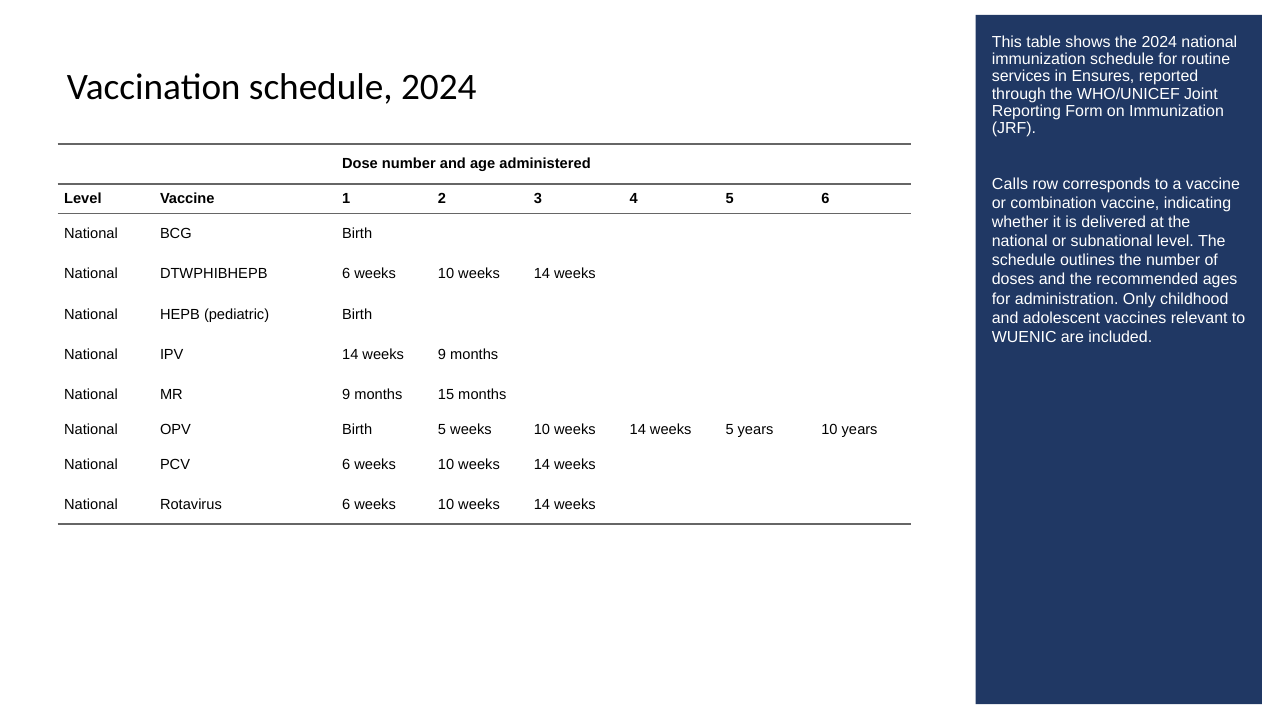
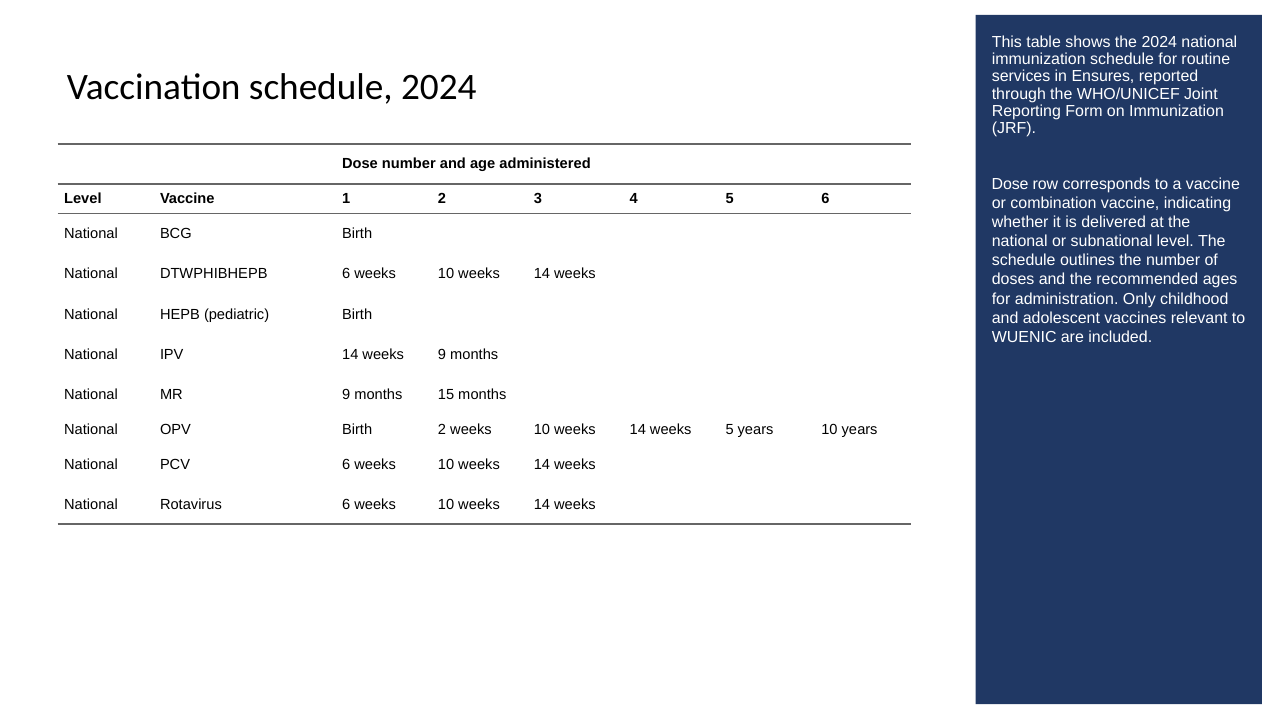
Calls: Calls -> Dose (1010, 184)
Birth 5: 5 -> 2 (442, 429)
